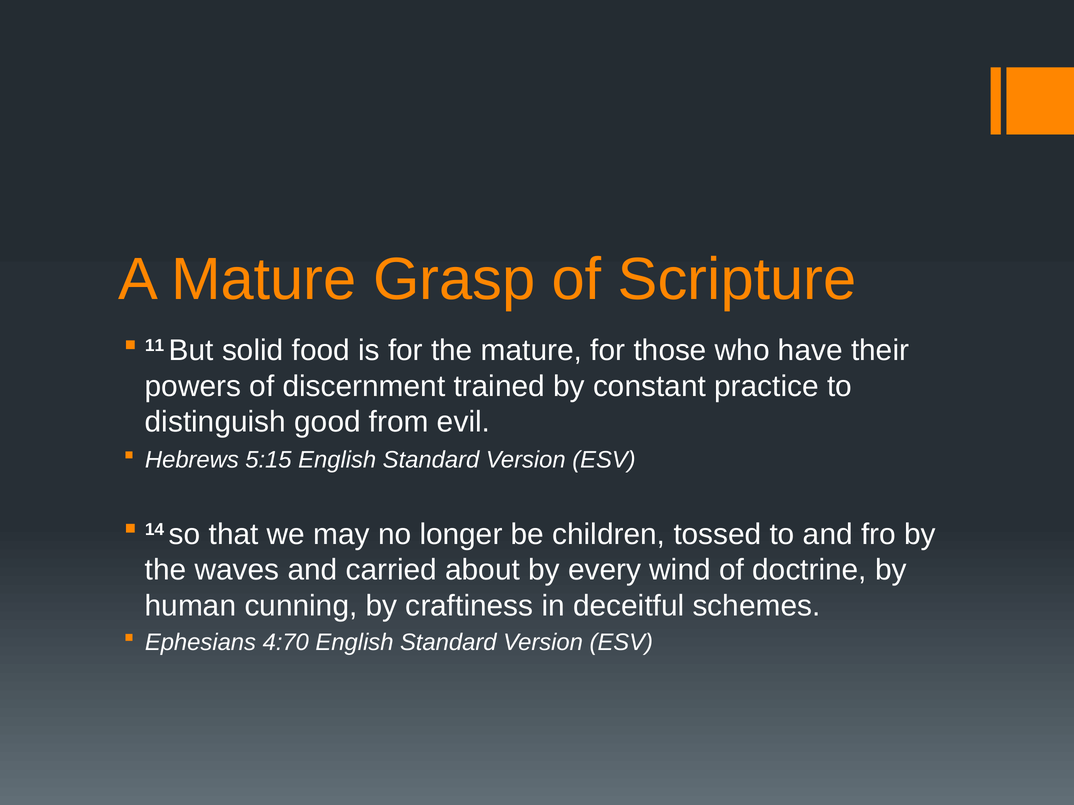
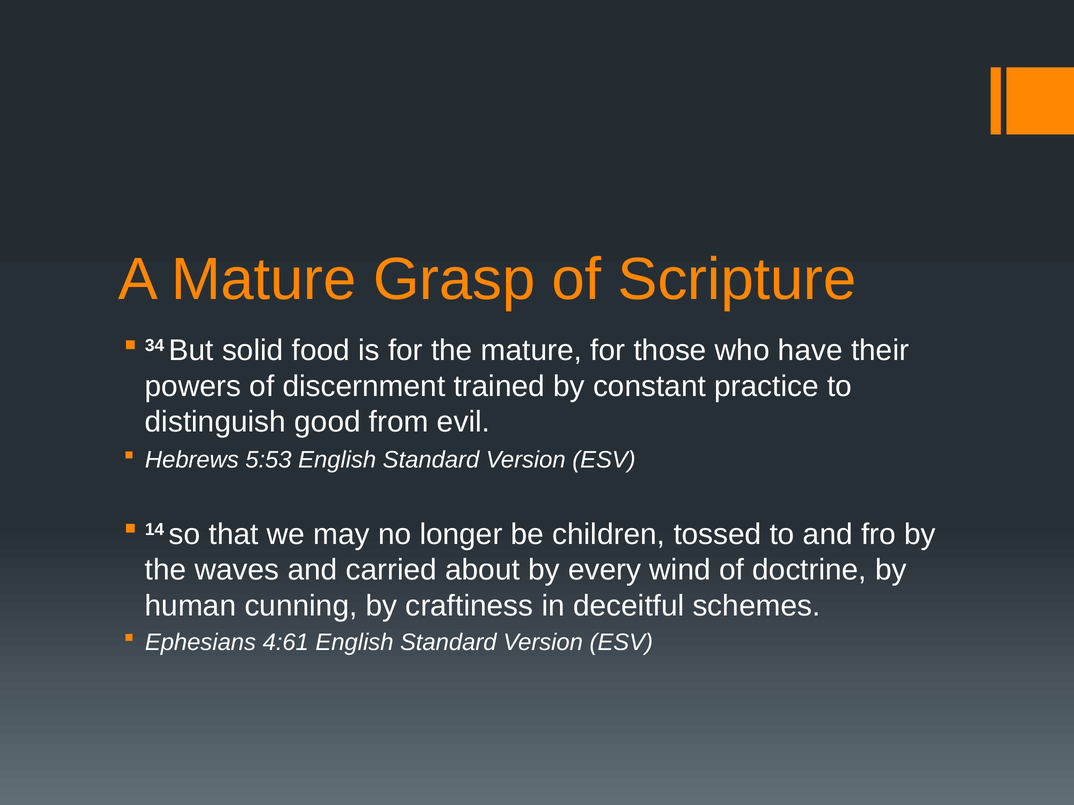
11: 11 -> 34 (155, 346)
5:15: 5:15 -> 5:53 (268, 460)
4:70: 4:70 -> 4:61 (286, 643)
